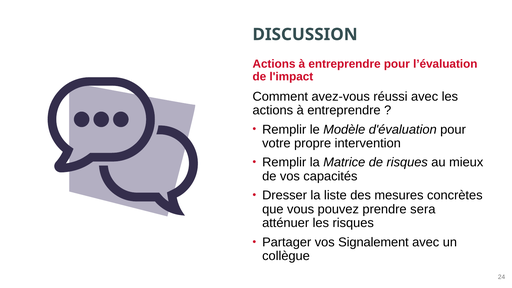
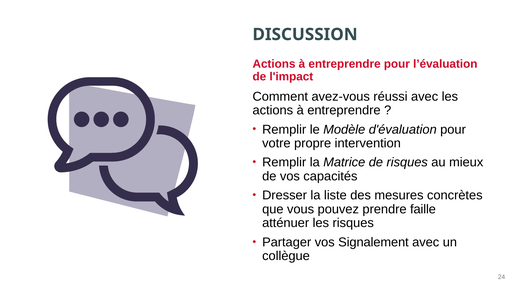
sera: sera -> faille (423, 209)
